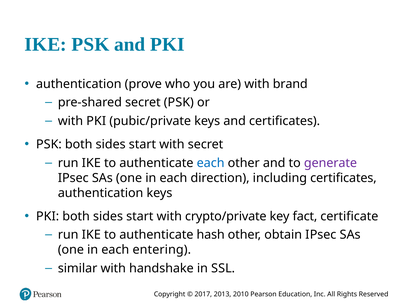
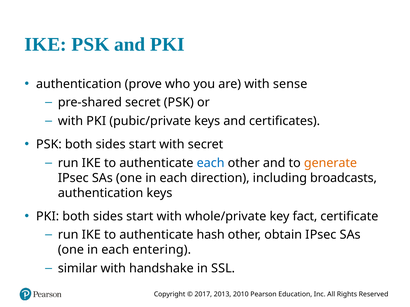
brand: brand -> sense (290, 84)
generate colour: purple -> orange (330, 163)
including certificates: certificates -> broadcasts (343, 178)
crypto/private: crypto/private -> whole/private (226, 217)
